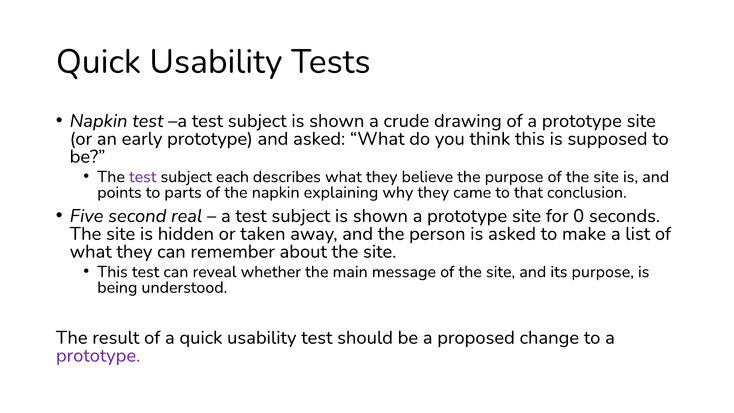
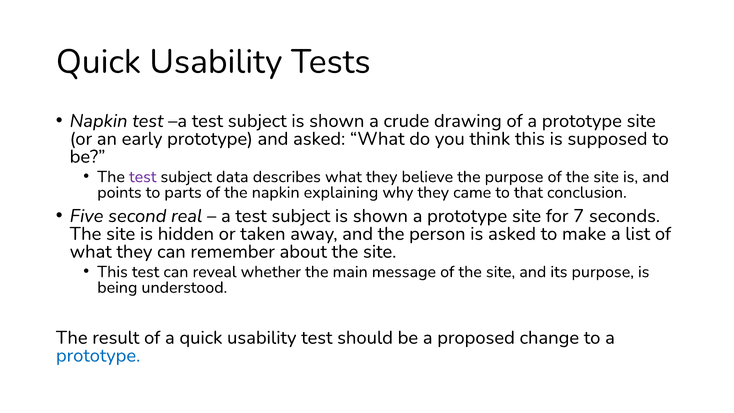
each: each -> data (232, 177)
0: 0 -> 7 (579, 216)
prototype colour: purple -> blue (98, 355)
